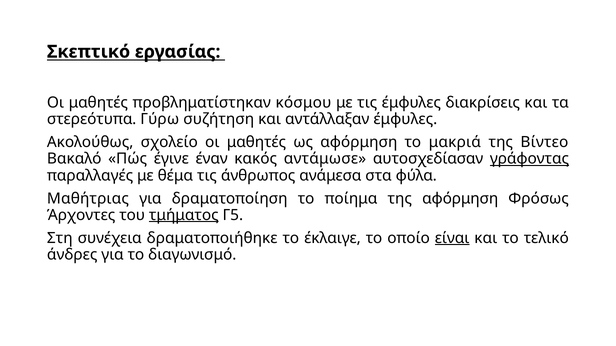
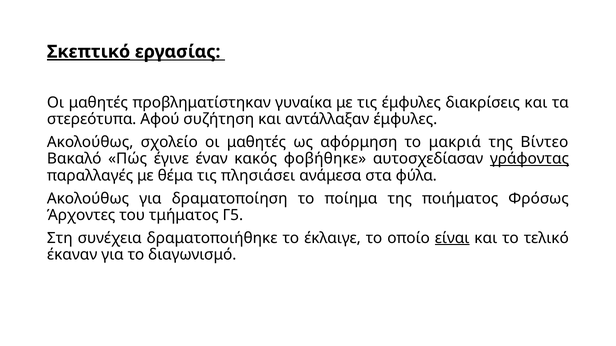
Σκεπτικό underline: none -> present (89, 52)
κόσμου: κόσμου -> γυναίκα (304, 103)
Γύρω: Γύρω -> Αφού (160, 119)
αντάμωσε: αντάμωσε -> φοβήθηκε (325, 159)
άνθρωπος: άνθρωπος -> πλησιάσει (258, 176)
Μαθήτριας: Μαθήτριας -> Ακολούθως (88, 199)
της αφόρμηση: αφόρμηση -> ποιήματος (460, 199)
τμήματος underline: present -> none (184, 215)
άνδρες: άνδρες -> έκαναν (72, 255)
